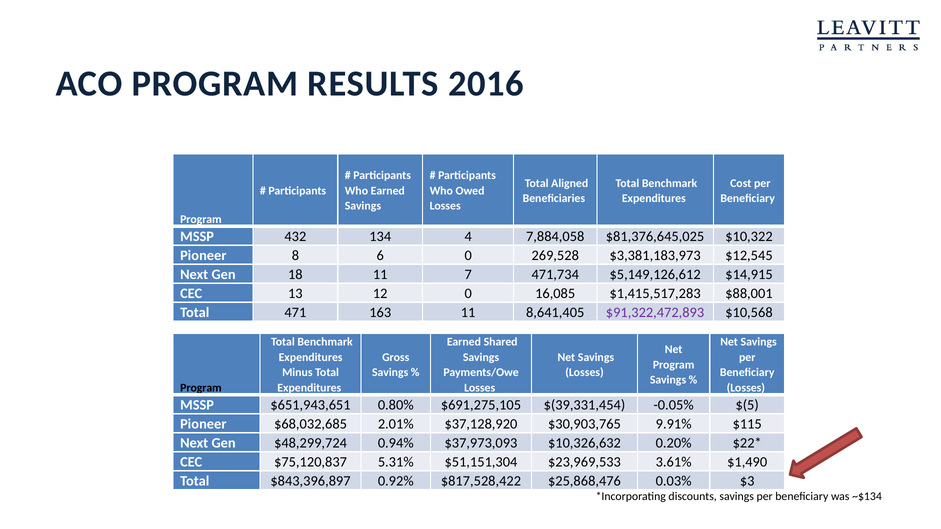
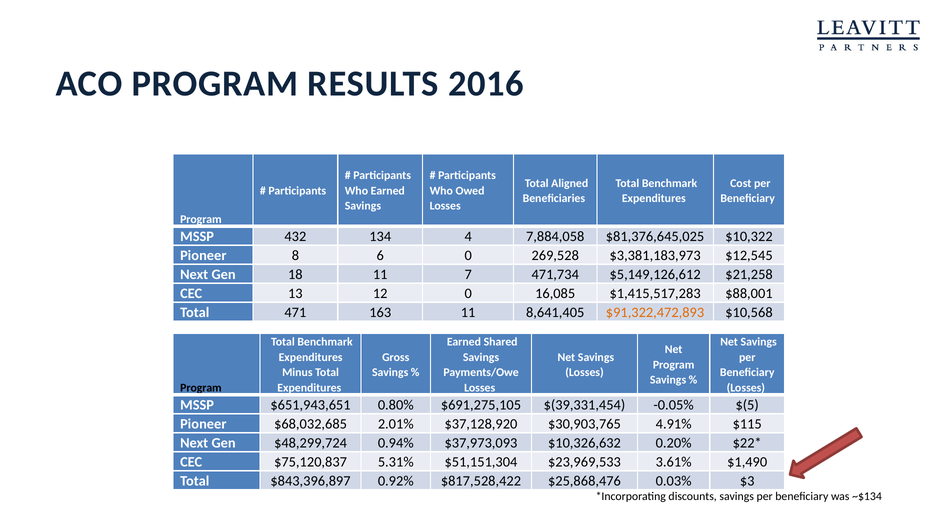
$14,915: $14,915 -> $21,258 (749, 275)
$91,322,472,893 colour: purple -> orange (655, 313)
9.91%: 9.91% -> 4.91% (674, 424)
